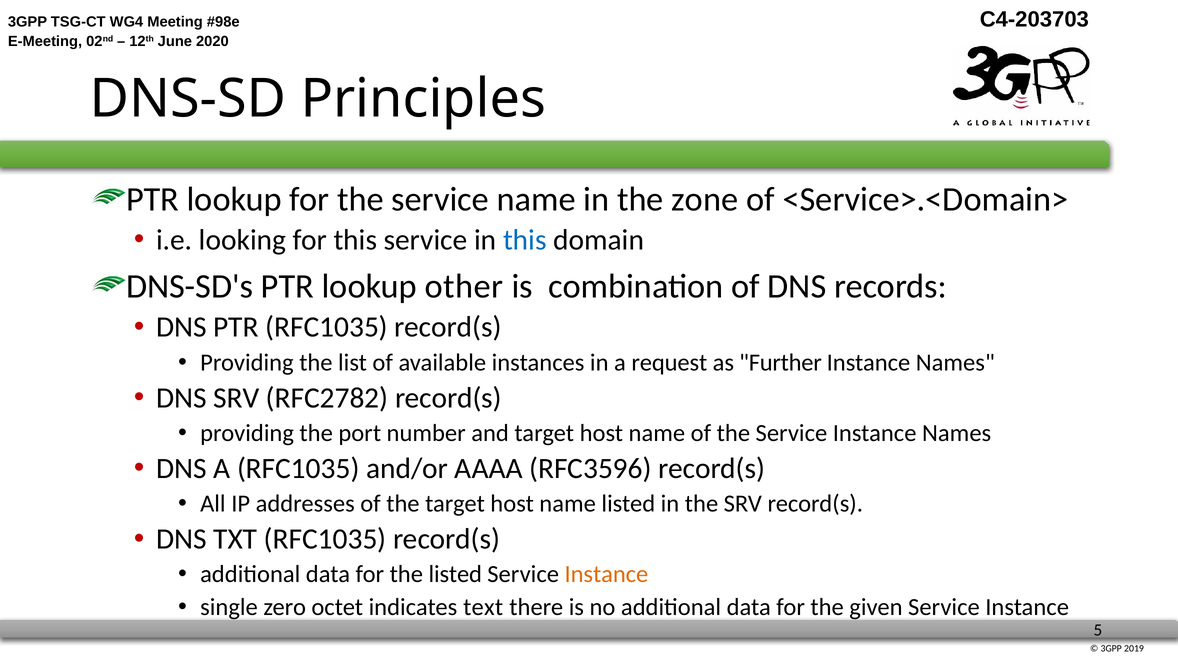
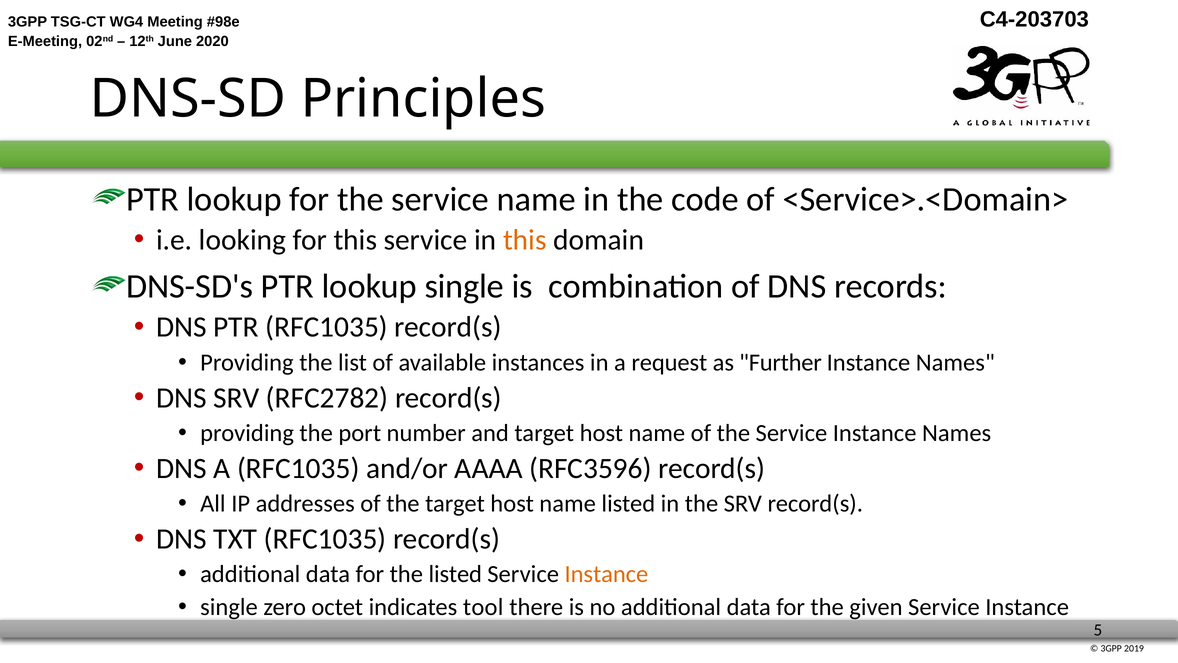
zone: zone -> code (705, 199)
this colour: blue -> orange (525, 240)
lookup other: other -> single (464, 286)
text: text -> tool (483, 607)
